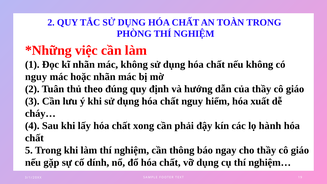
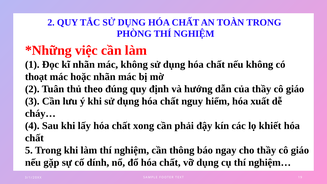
nguy: nguy -> thoạt (36, 77)
hành: hành -> khiết (270, 126)
